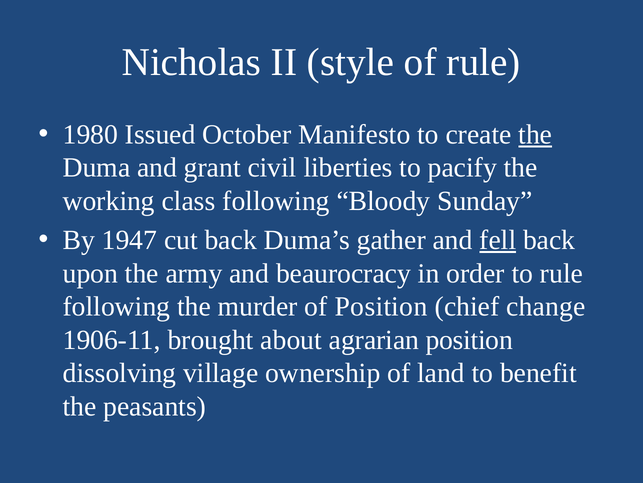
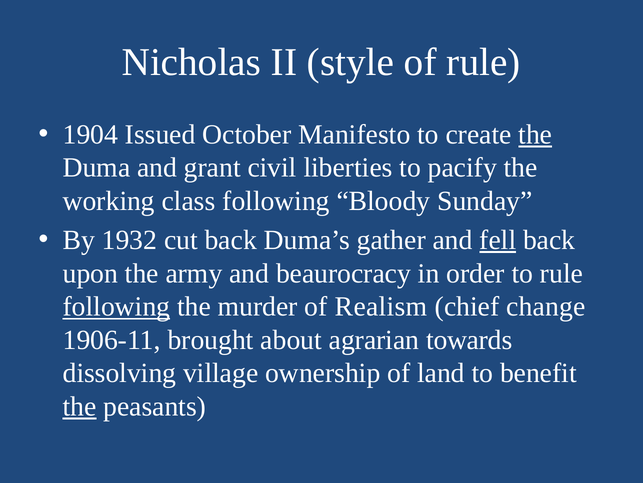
1980: 1980 -> 1904 (90, 134)
1947: 1947 -> 1932 (130, 240)
following underline: none -> present (116, 306)
of Position: Position -> Realism (381, 306)
agrarian position: position -> towards (469, 339)
the underline: none -> present (80, 406)
